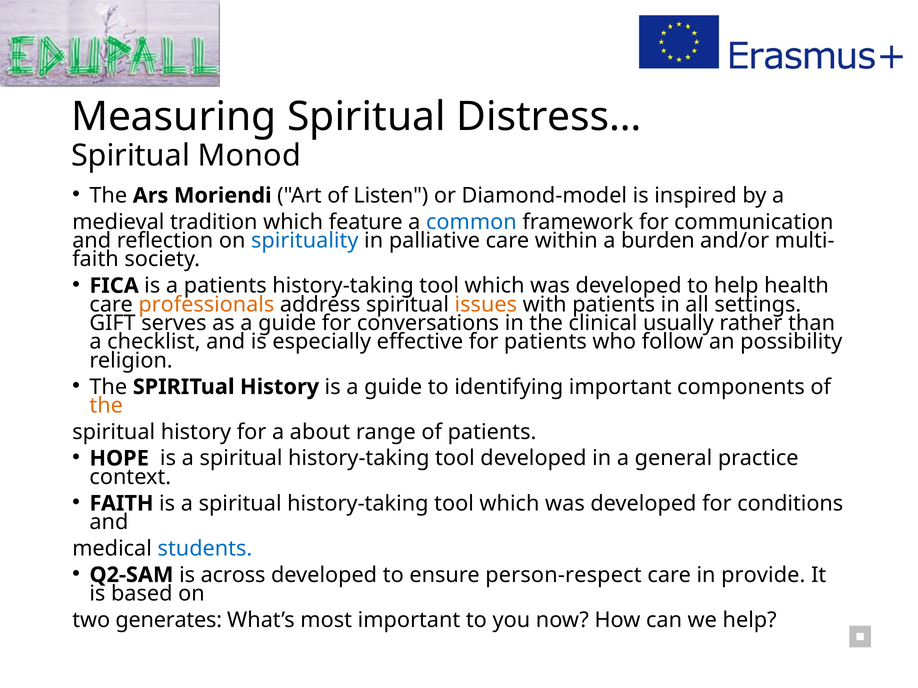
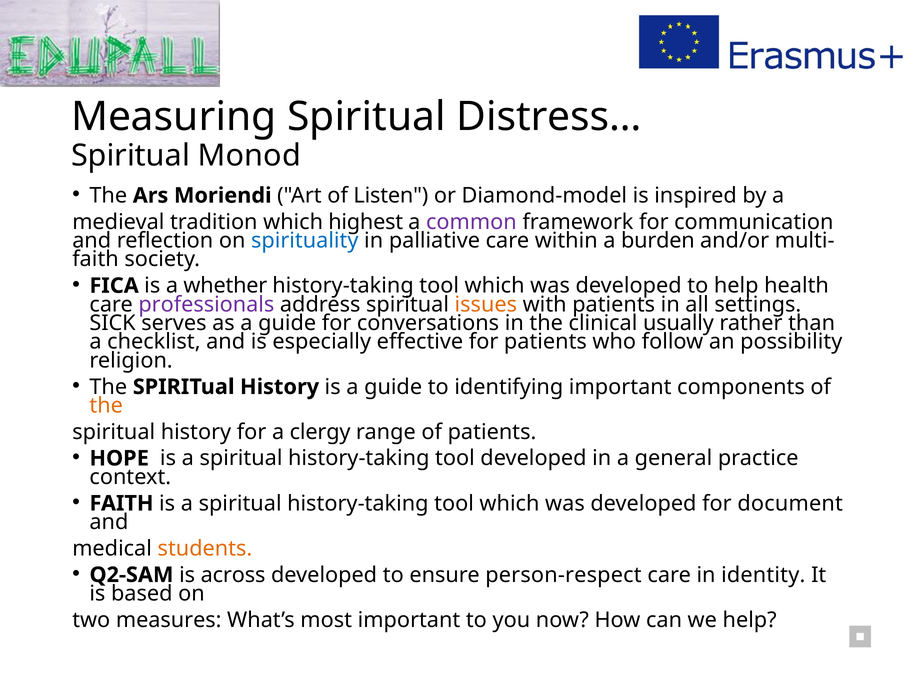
feature: feature -> highest (366, 222)
common colour: blue -> purple (471, 222)
a patients: patients -> whether (225, 286)
professionals colour: orange -> purple (206, 305)
GIFT: GIFT -> SICK (113, 323)
about: about -> clergy (320, 432)
conditions: conditions -> document (790, 504)
students colour: blue -> orange (205, 549)
provide: provide -> identity (763, 575)
generates: generates -> measures (169, 620)
